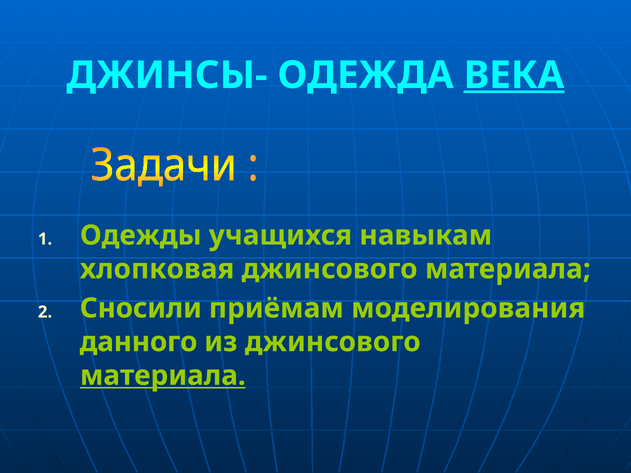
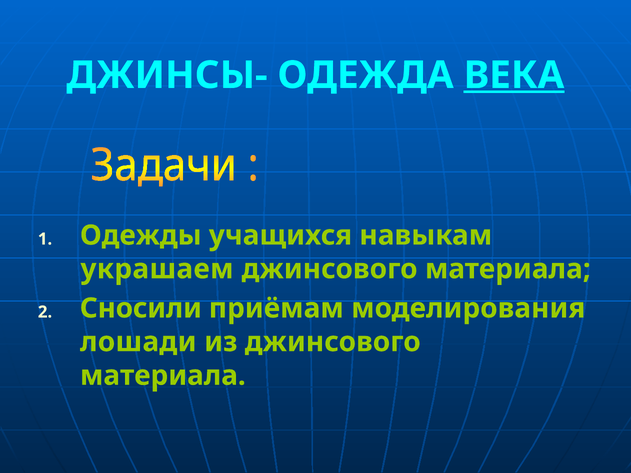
хлопковая: хлопковая -> украшаем (157, 269)
данного: данного -> лошади (138, 342)
материала underline: present -> none (163, 376)
